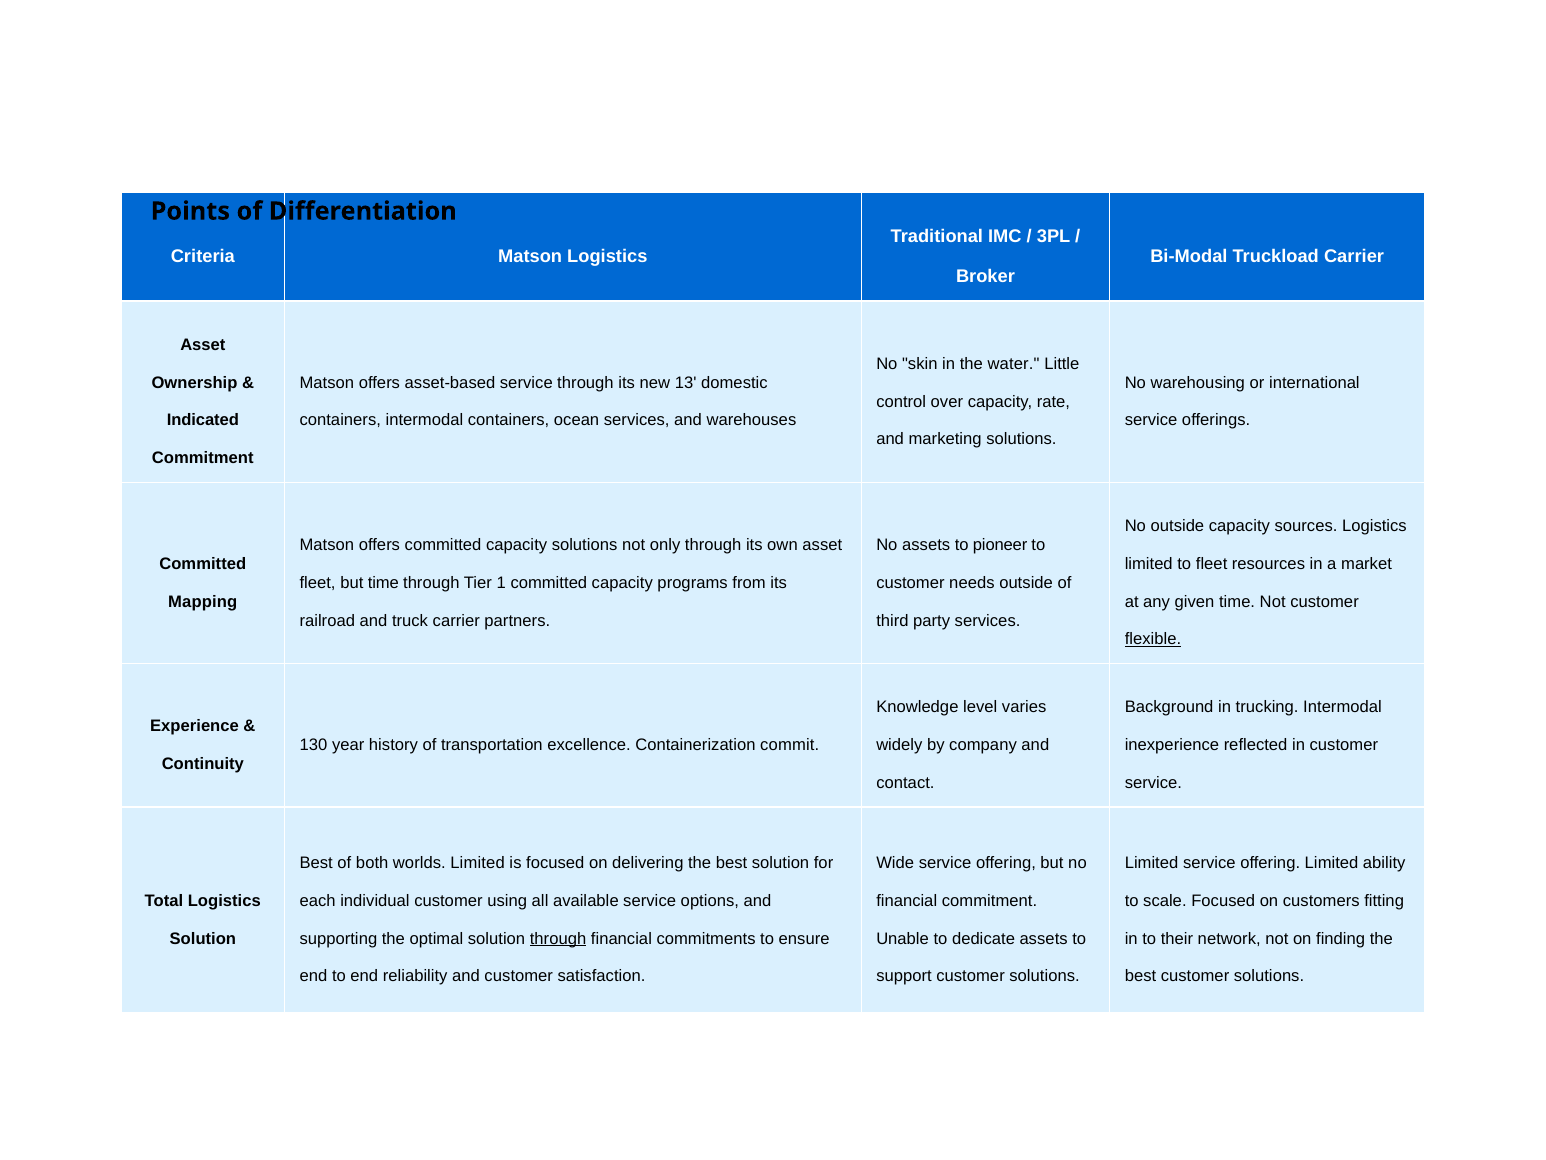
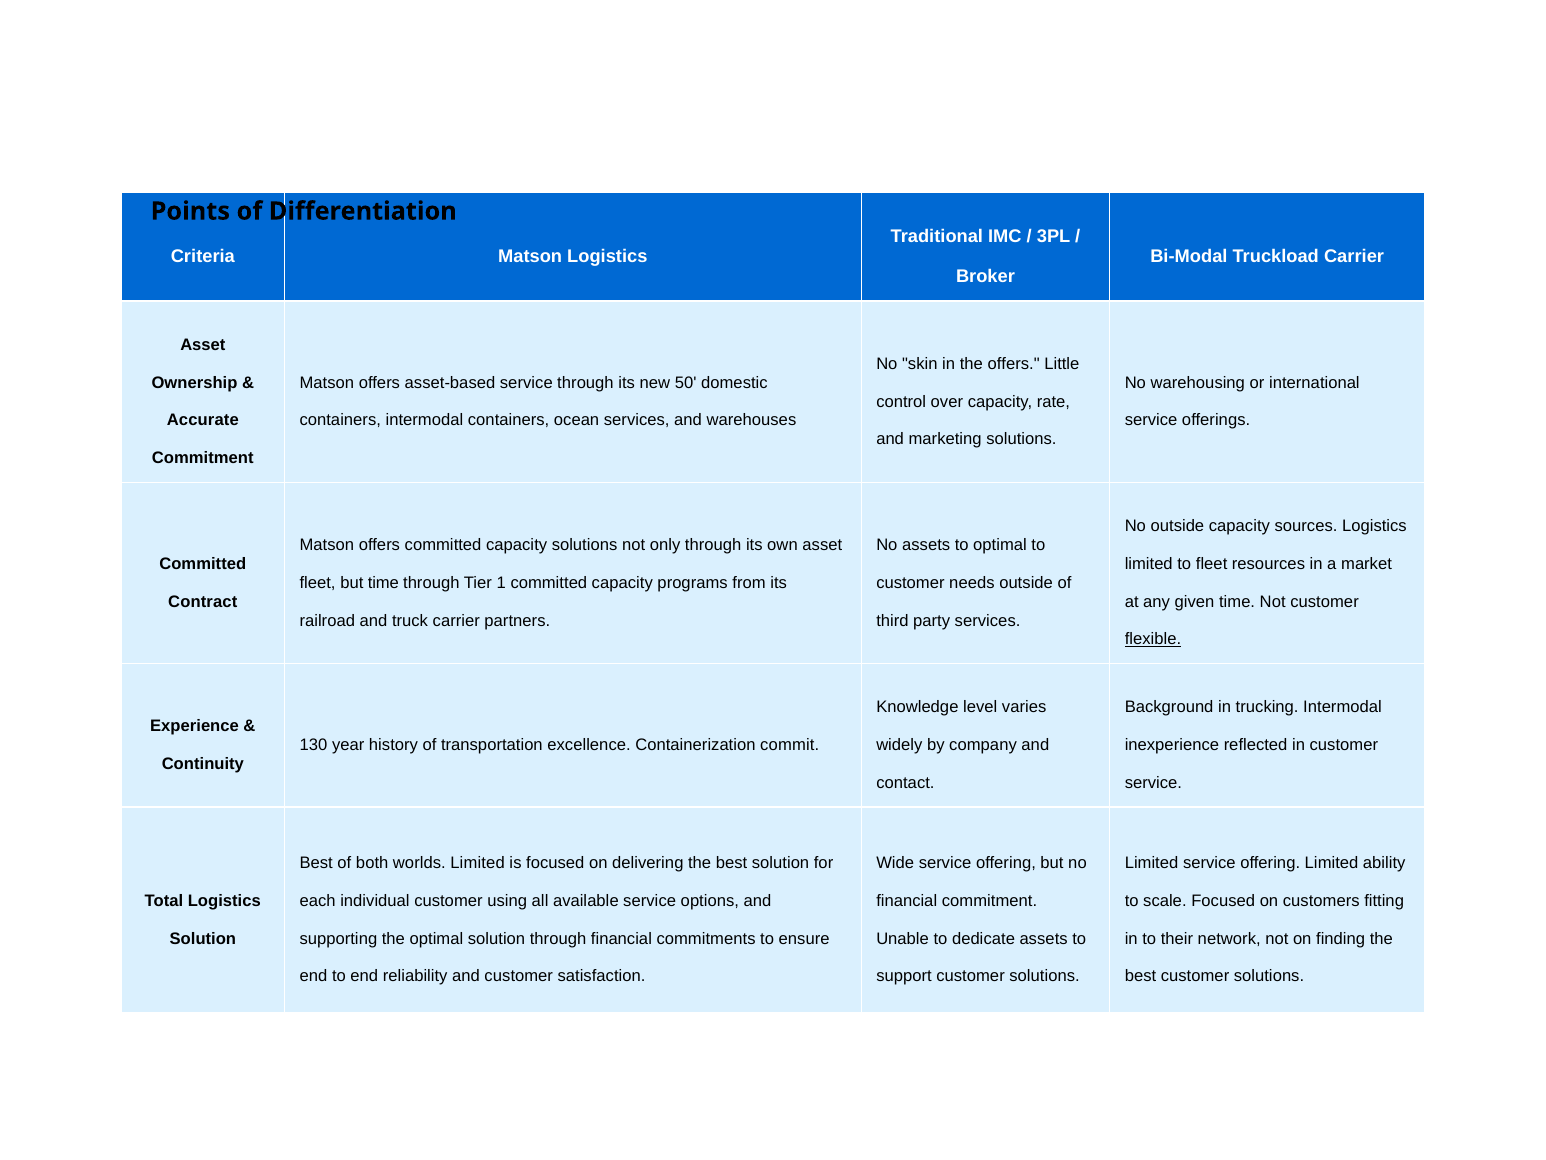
the water: water -> offers (1014, 364)
13: 13 -> 50 (686, 382)
Indicated: Indicated -> Accurate (203, 420)
to pioneer: pioneer -> optimal (1000, 545)
Mapping: Mapping -> Contract (203, 601)
through underline: present -> none (558, 938)
